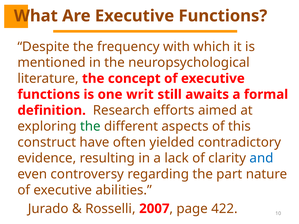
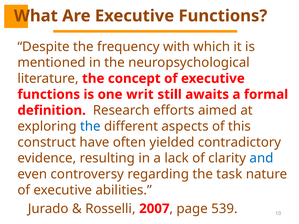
the colour: green -> blue (90, 126)
part: part -> task (229, 174)
422: 422 -> 539 (224, 209)
